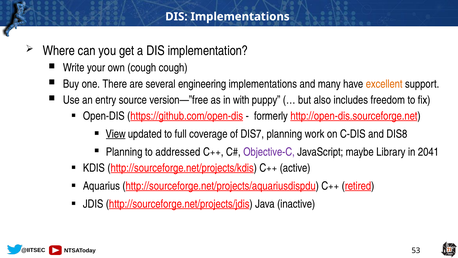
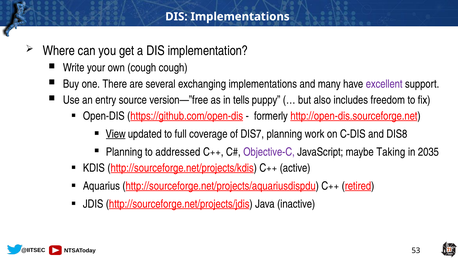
engineering: engineering -> exchanging (202, 84)
excellent colour: orange -> purple (384, 84)
with: with -> tells (241, 100)
Library: Library -> Taking (391, 152)
2041: 2041 -> 2035 (428, 152)
